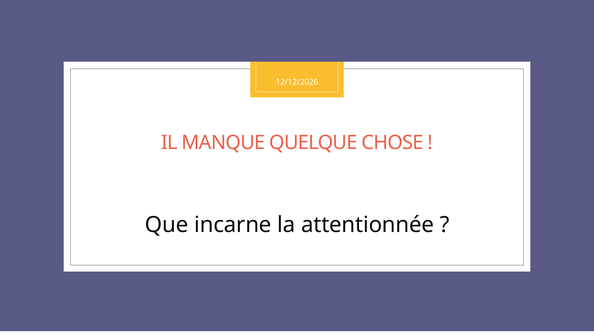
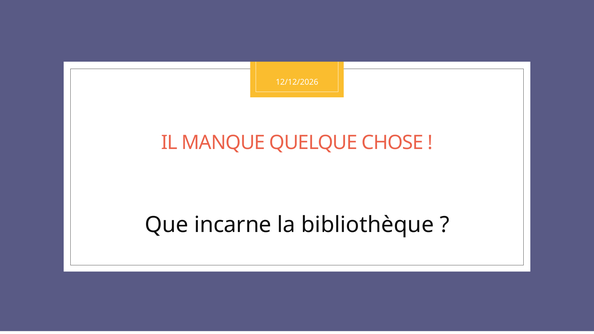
attentionnée: attentionnée -> bibliothèque (368, 225)
